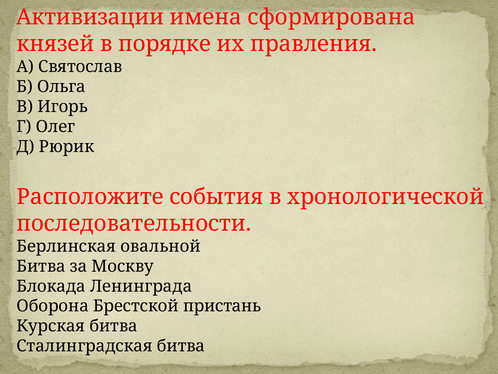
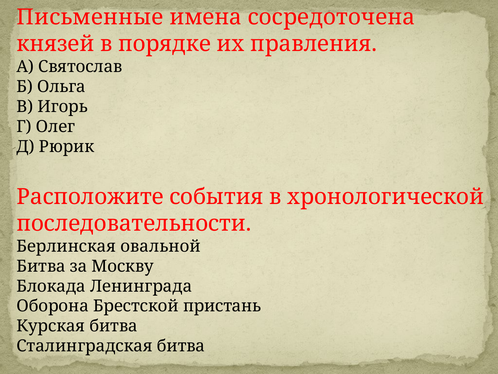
Активизации: Активизации -> Письменные (90, 17)
сформирована: сформирована -> сосредоточена (331, 17)
